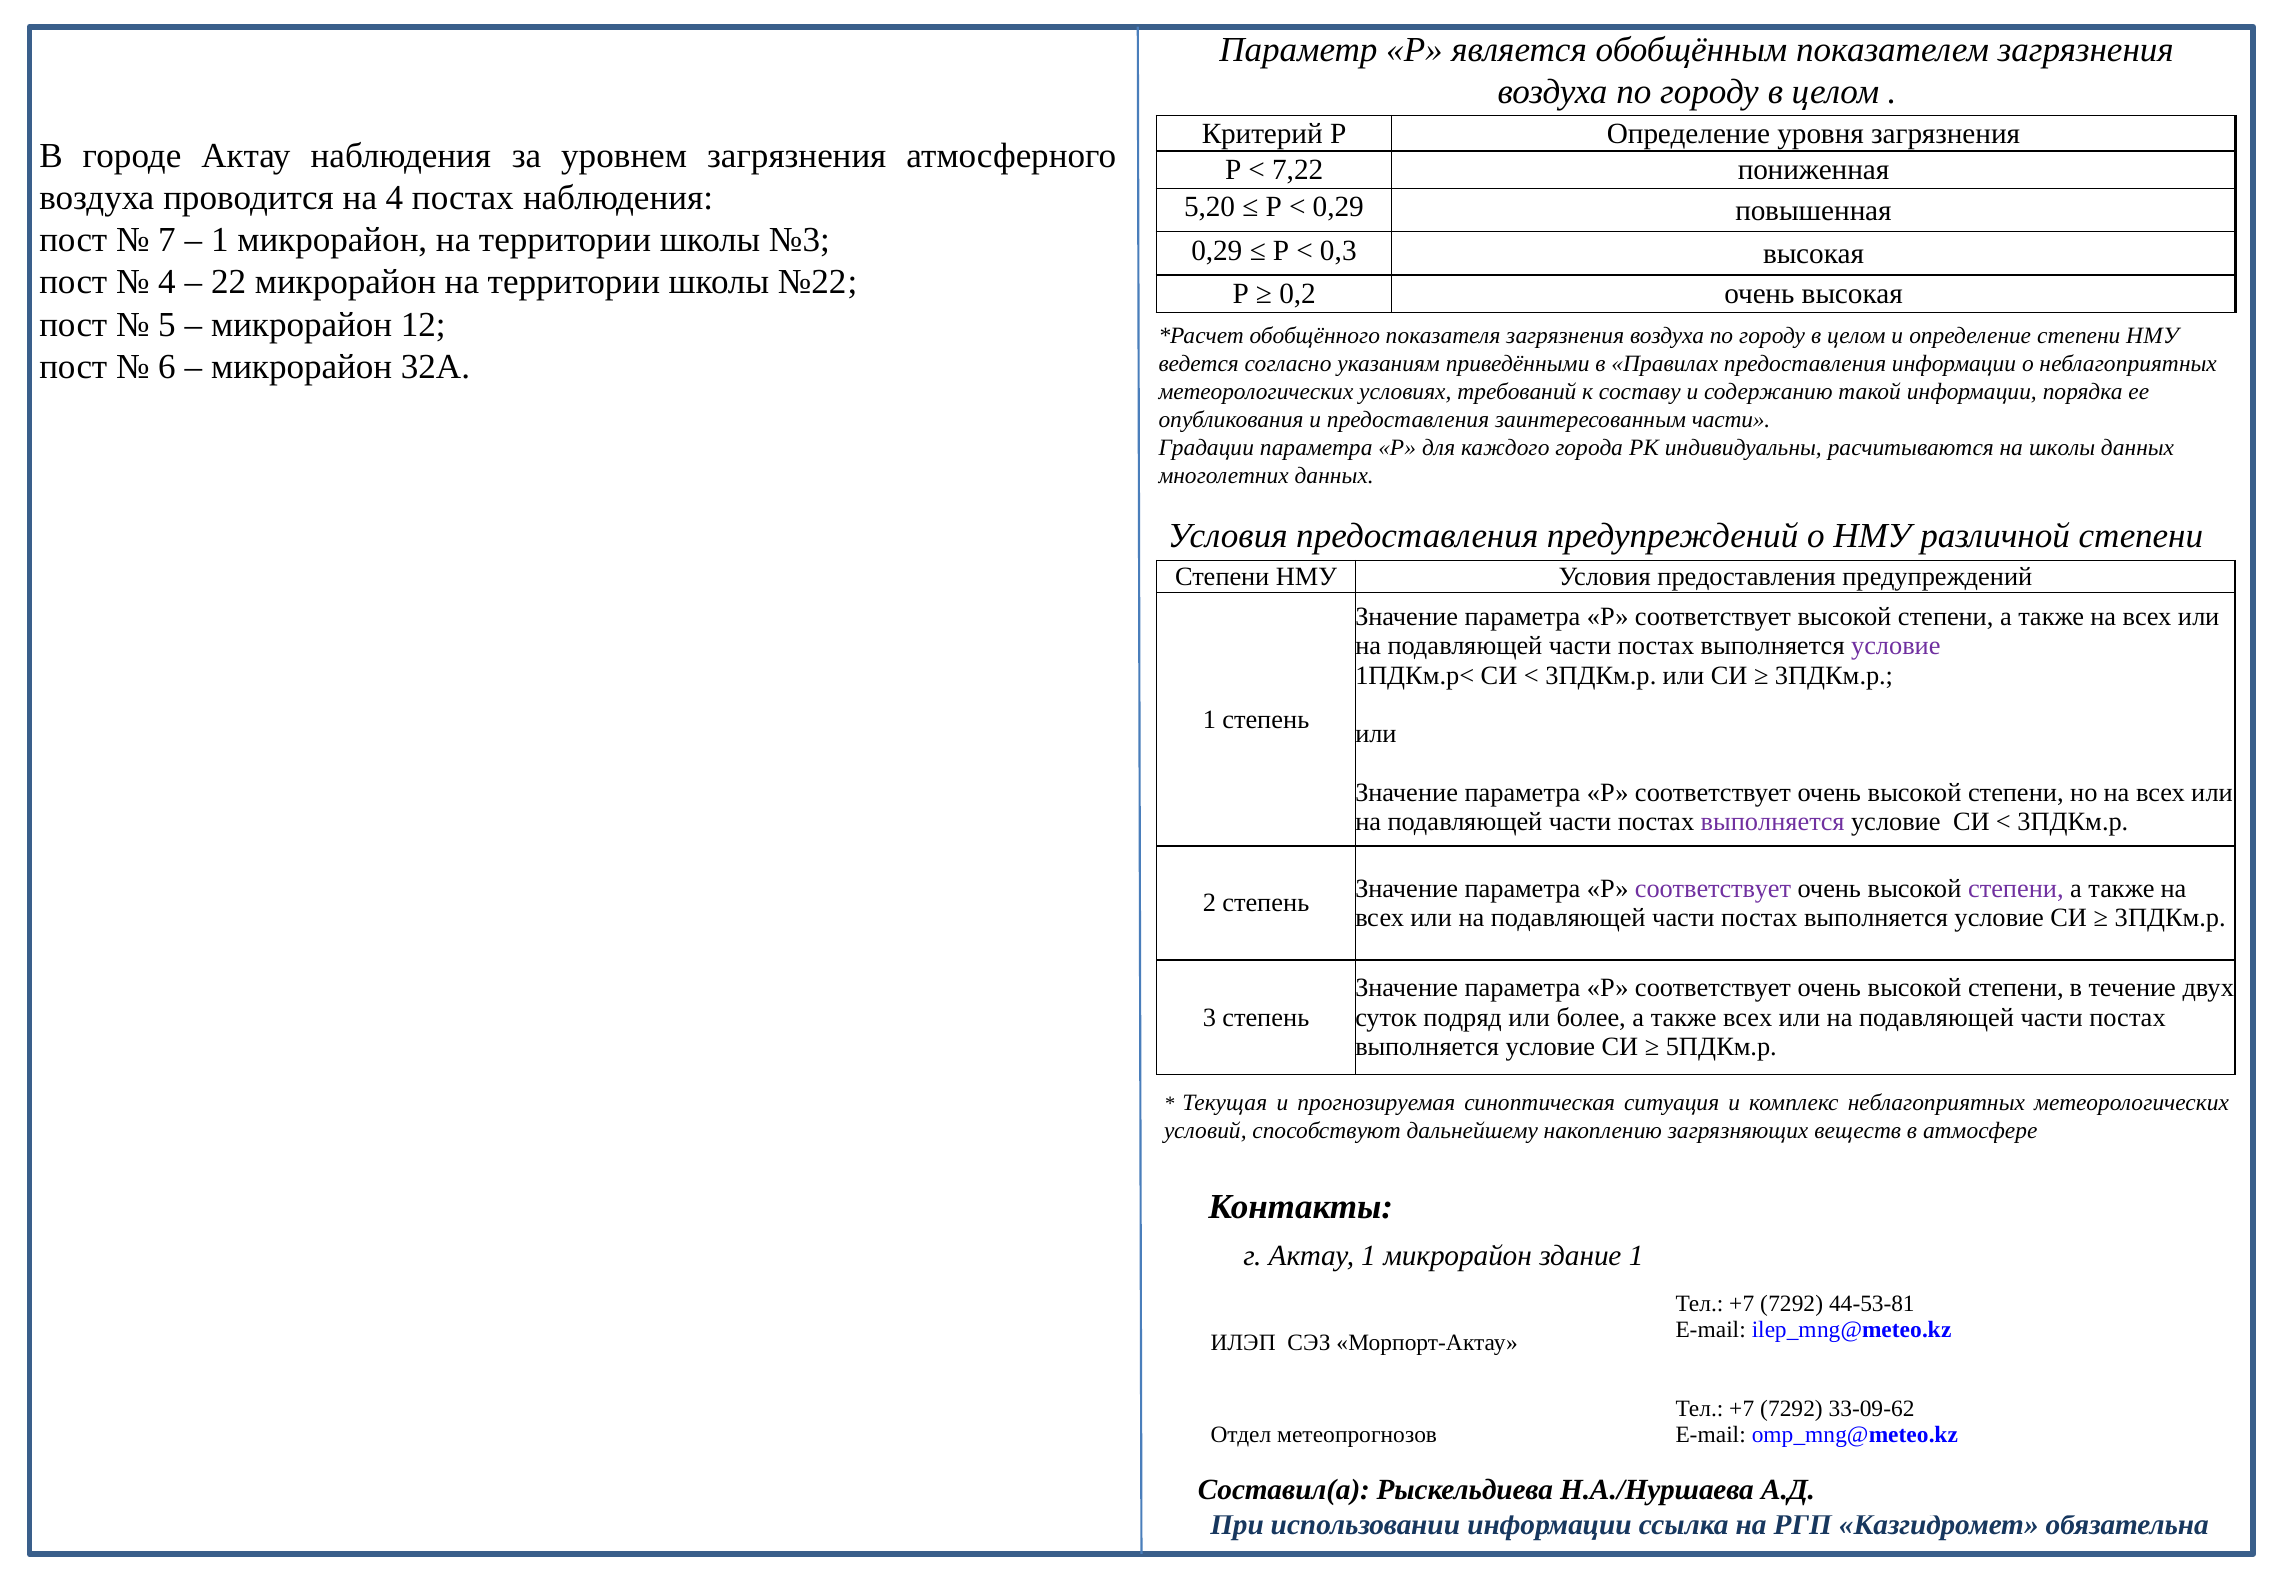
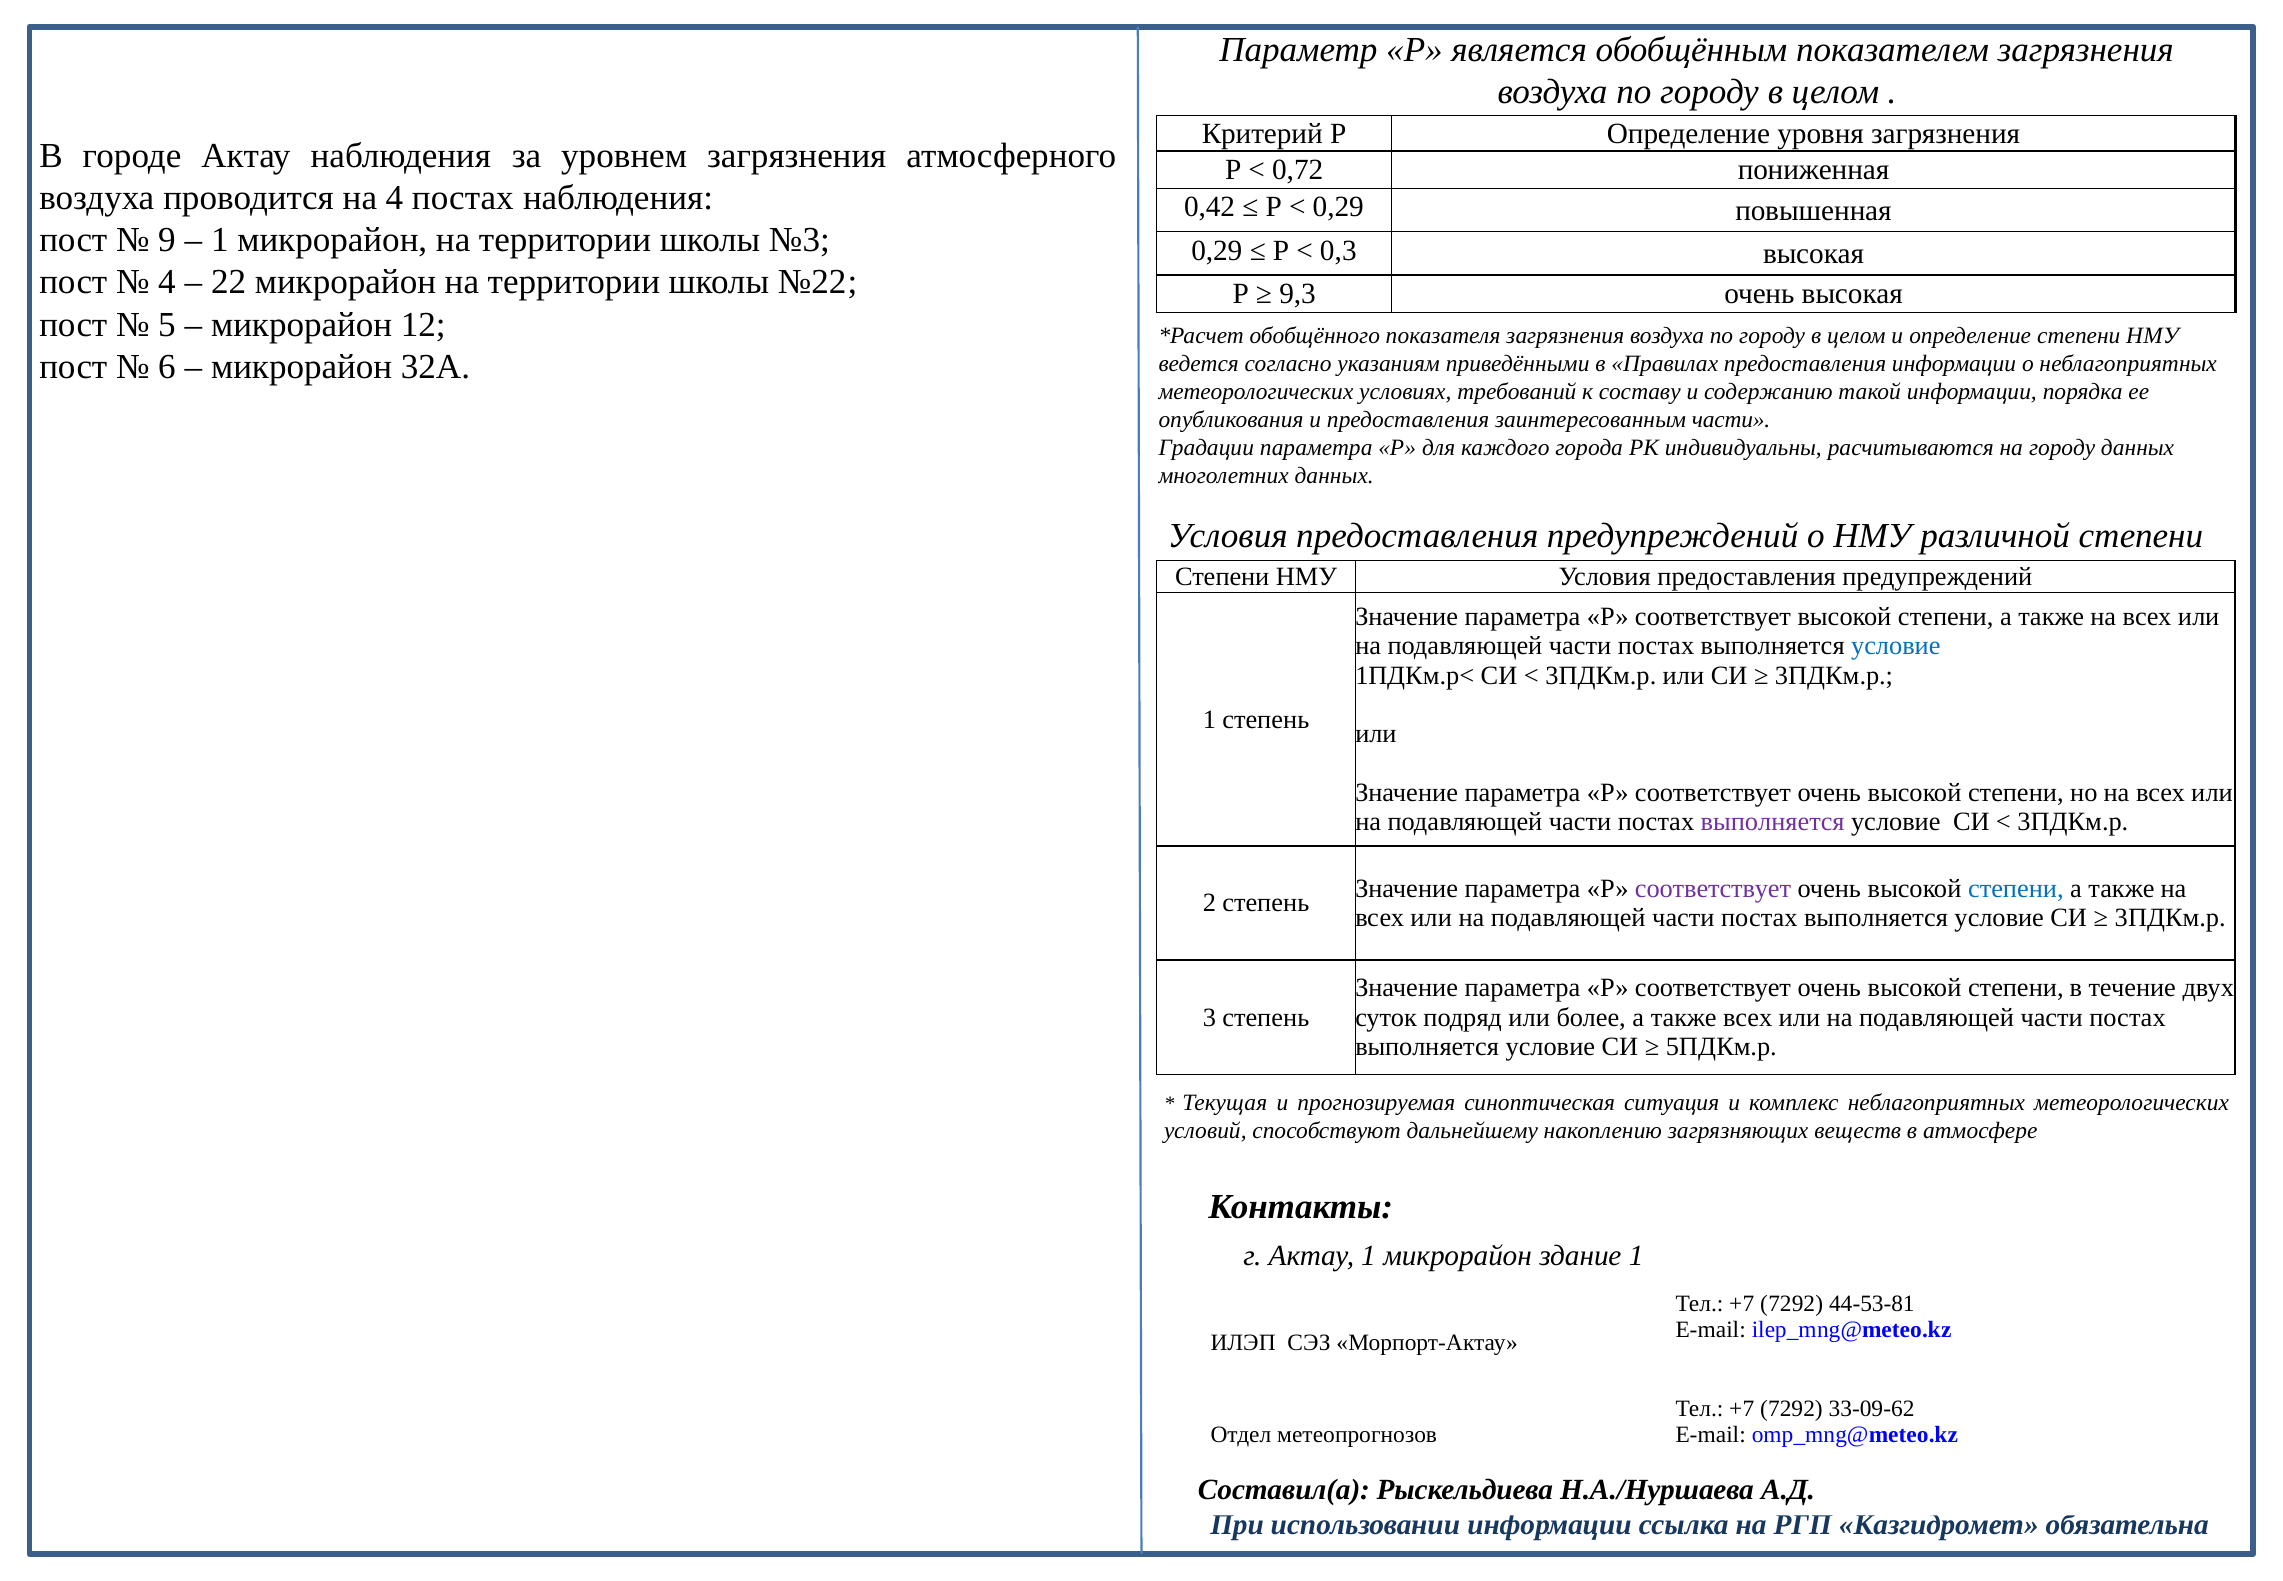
7,22: 7,22 -> 0,72 (1298, 169)
5,20: 5,20 -> 0,42 (1210, 207)
7: 7 -> 9 (167, 240)
0,2: 0,2 -> 9,3 (1298, 293)
на школы: школы -> городу (2062, 448)
условие colour: purple -> blue (1896, 646)
степени colour: purple -> blue (2016, 888)
